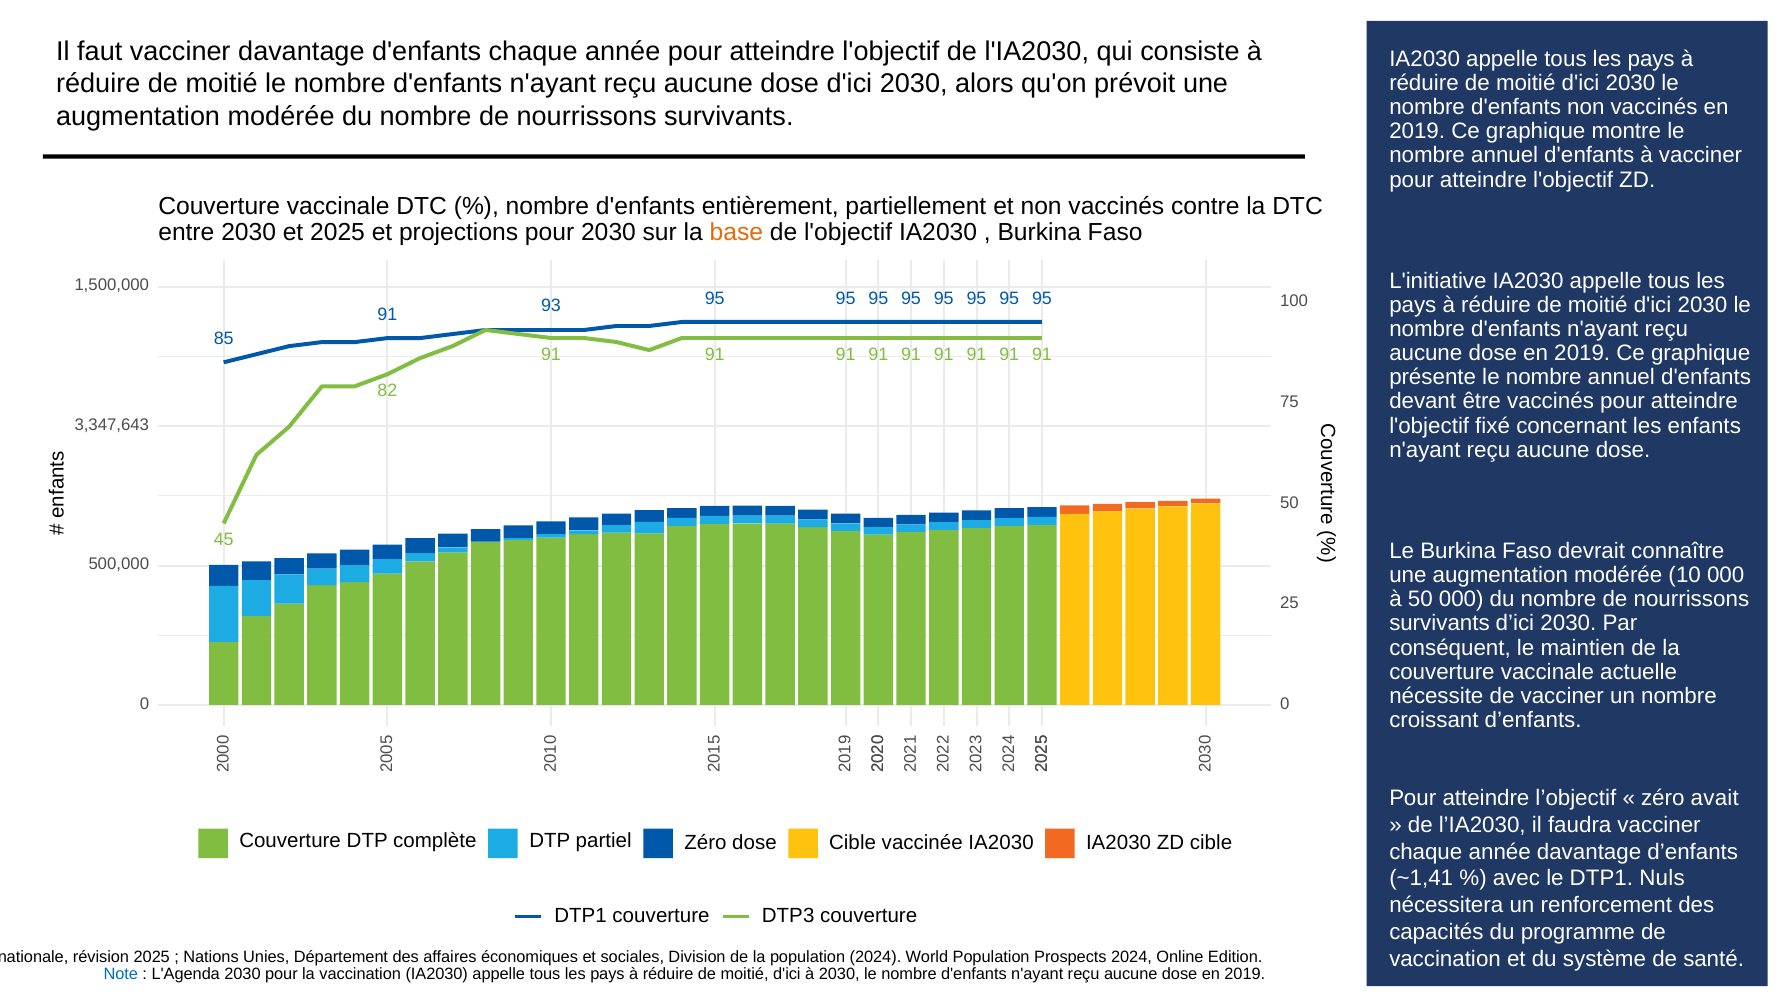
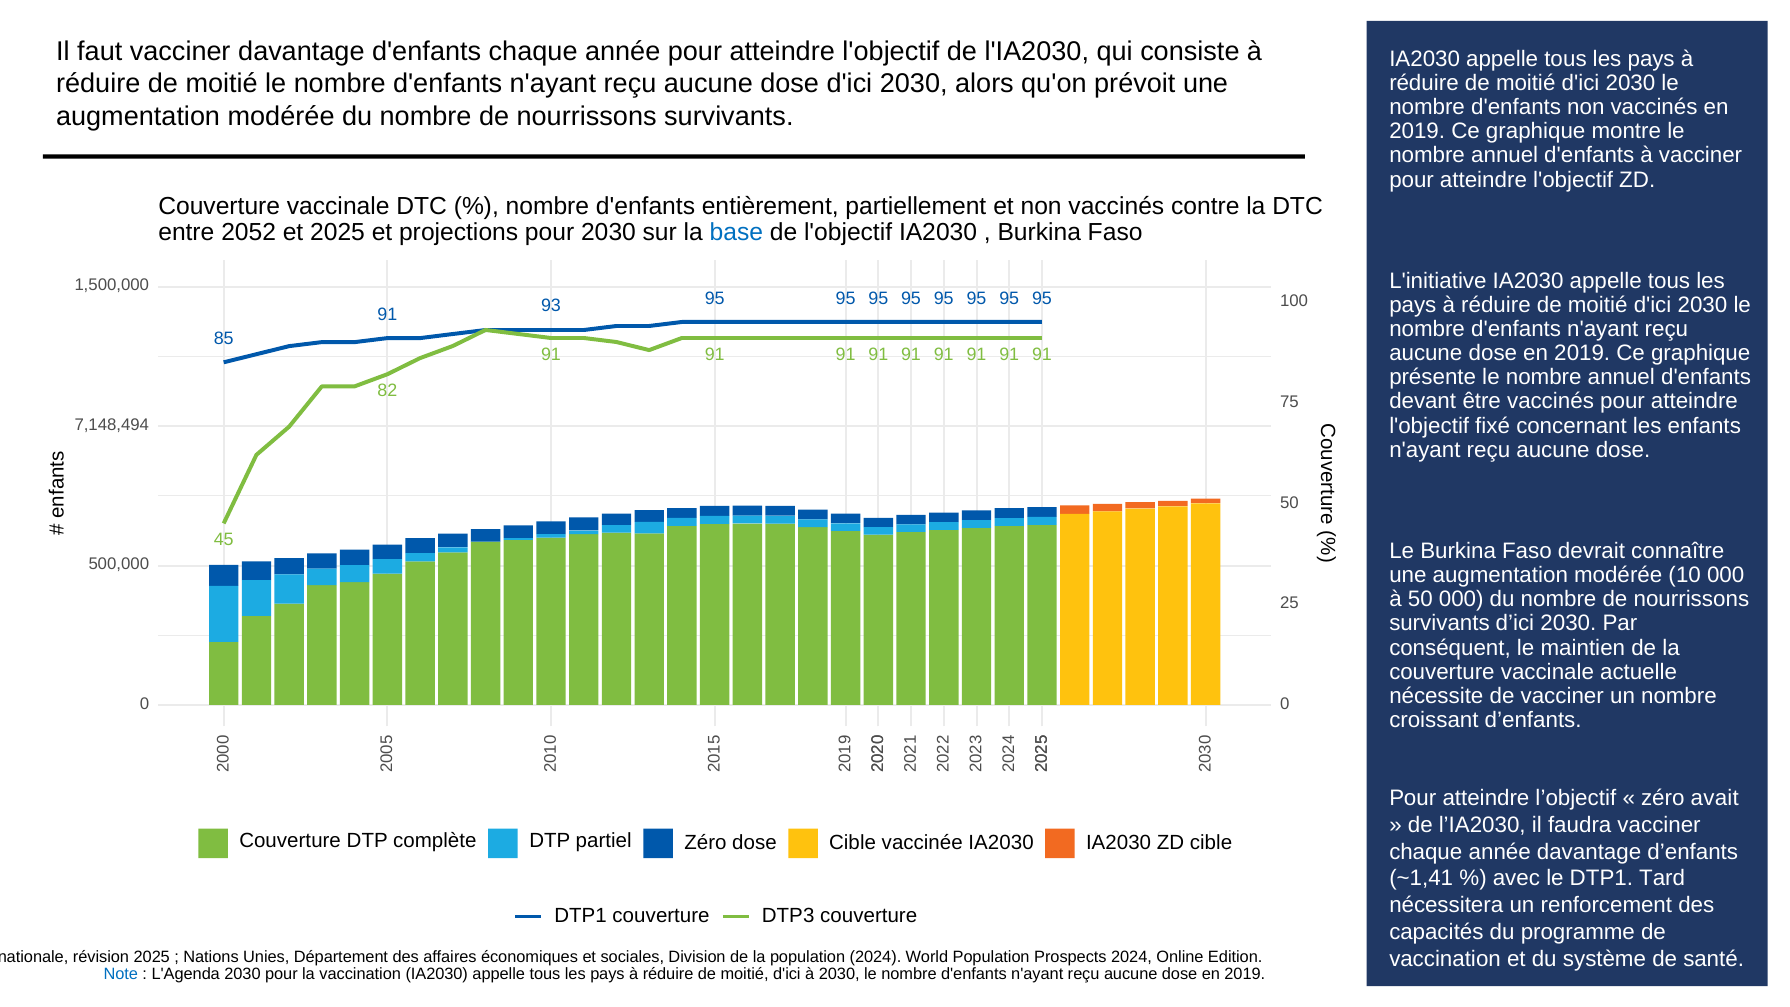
entre 2030: 2030 -> 2052 (249, 233)
base colour: orange -> blue (736, 233)
3,347,643: 3,347,643 -> 7,148,494 (112, 424)
Nuls: Nuls -> Tard (1662, 878)
